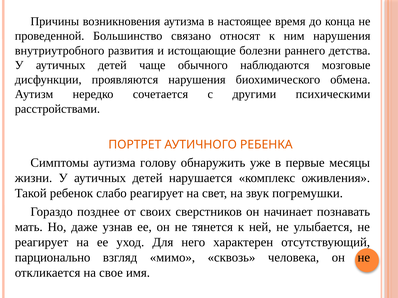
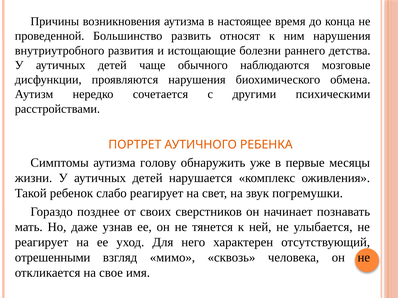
связано: связано -> развить (191, 36)
парционально: парционально -> отрешенными (53, 258)
